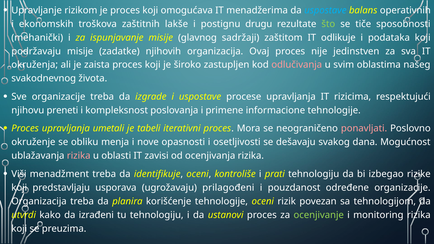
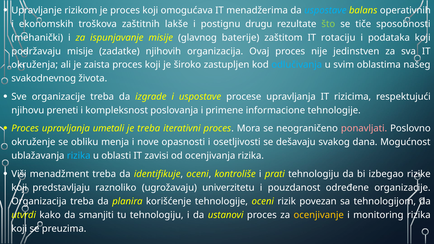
sadržaji: sadržaji -> baterije (241, 38)
odlikuje: odlikuje -> rotaciju (338, 38)
odlučivanja colour: pink -> light blue (297, 65)
je tabeli: tabeli -> treba (149, 129)
rizika colour: pink -> light blue (79, 156)
usporava: usporava -> raznoliko (116, 188)
prilagođeni: prilagođeni -> univerzitetu (228, 188)
izrađeni: izrađeni -> smanjiti (96, 215)
ocenjivanje colour: light green -> yellow (319, 215)
